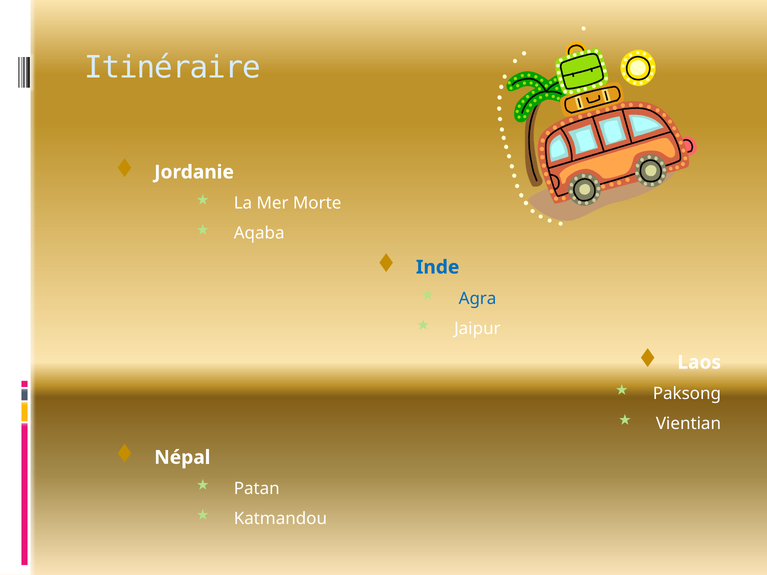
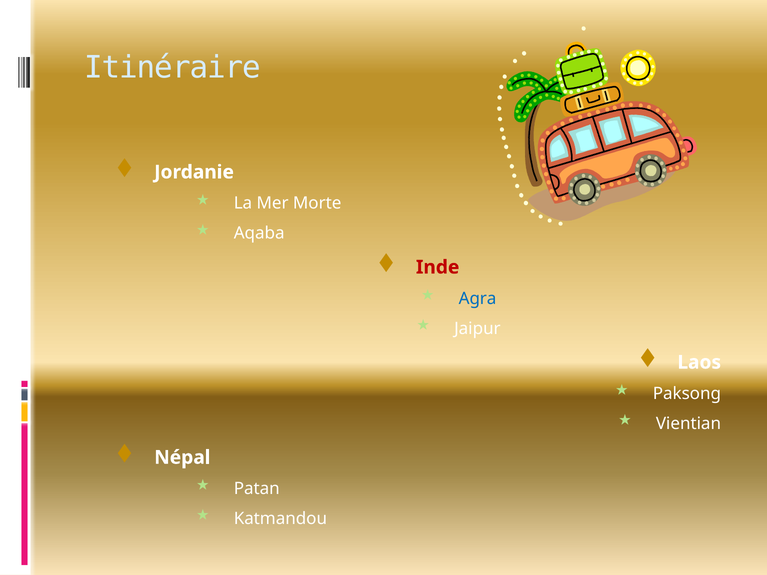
Inde colour: blue -> red (438, 267)
